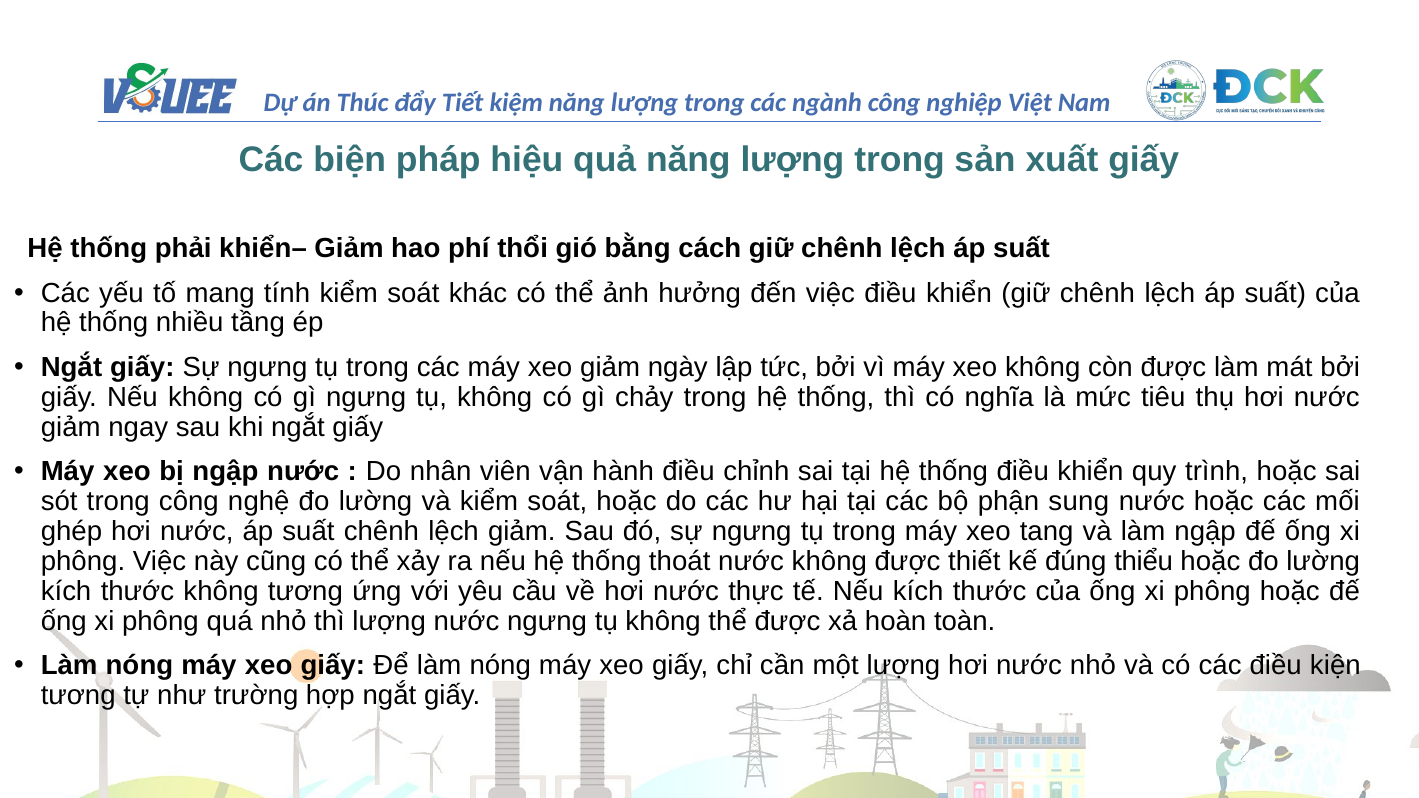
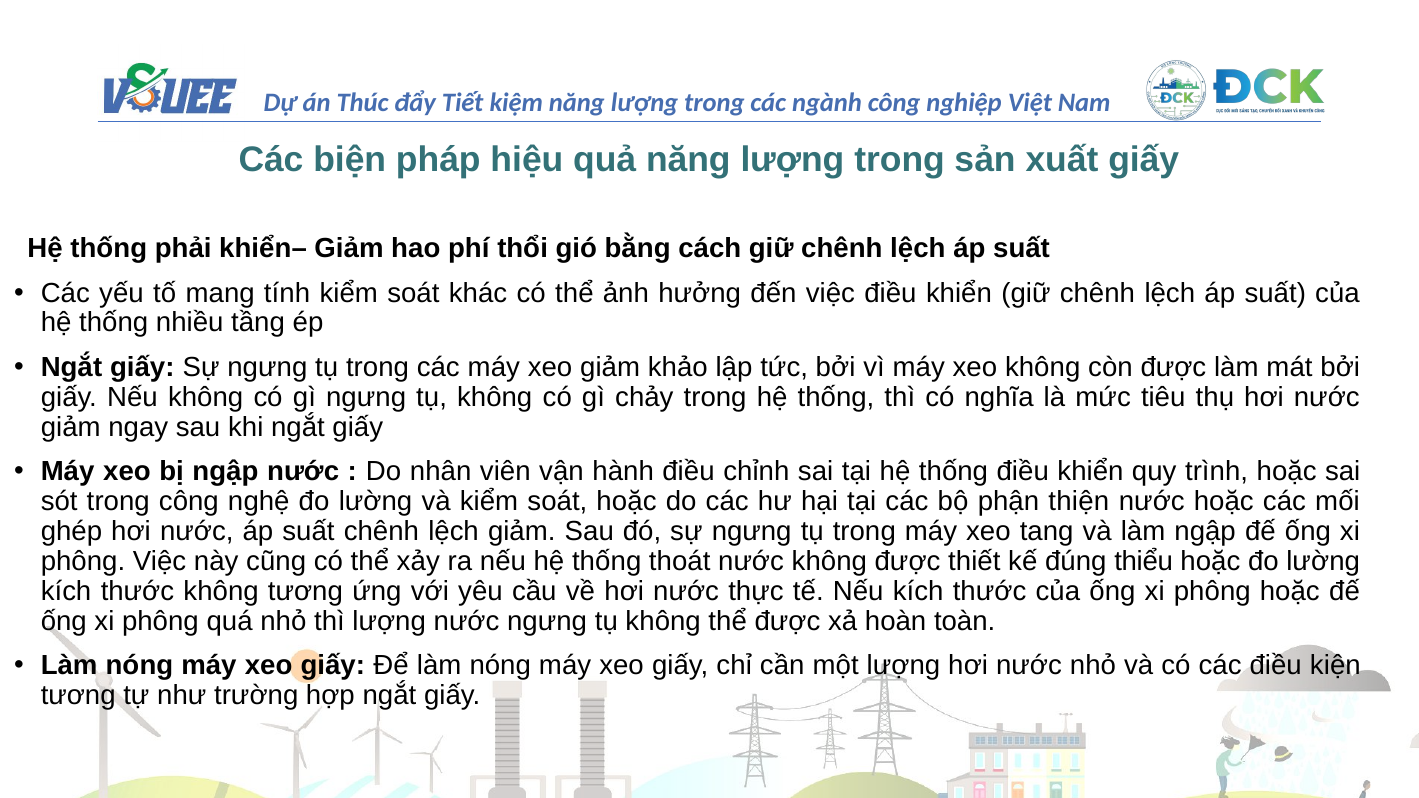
ngày: ngày -> khảo (678, 368)
sung: sung -> thiện (1079, 502)
